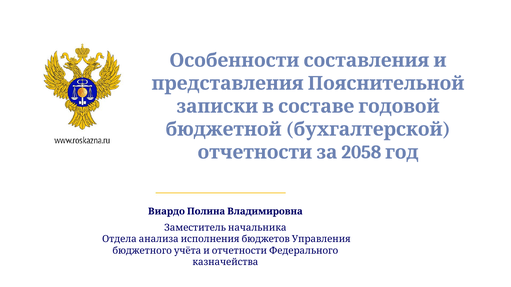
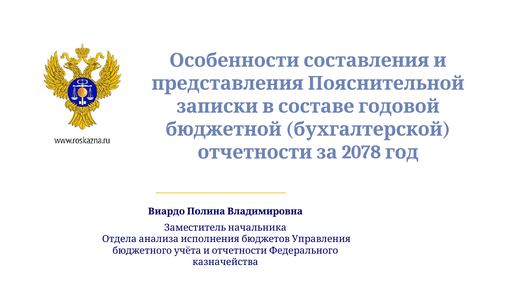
2058: 2058 -> 2078 (361, 152)
